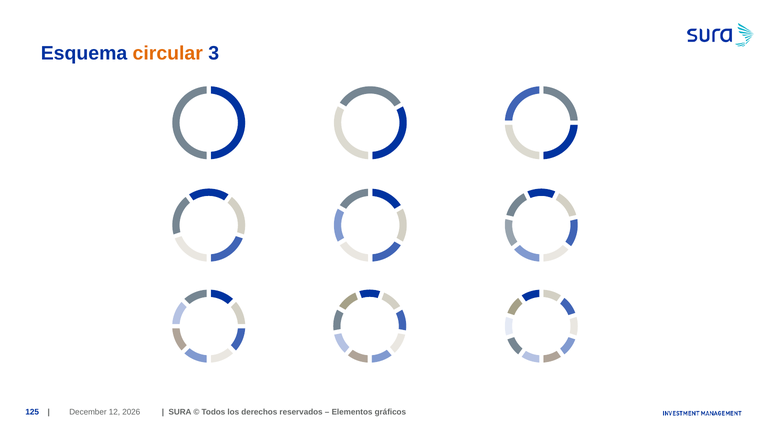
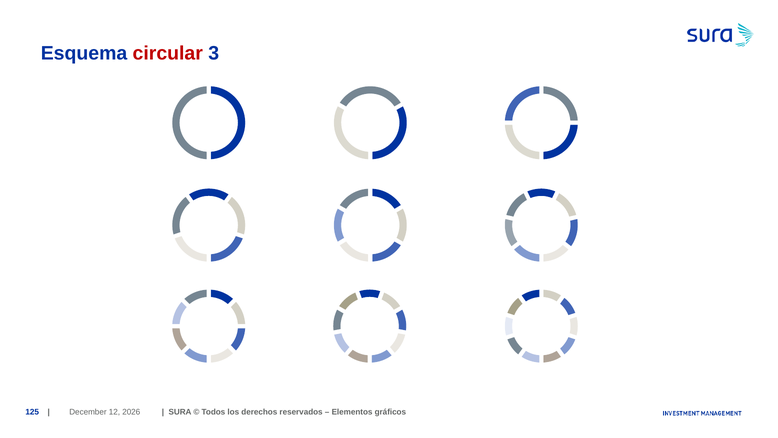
circular colour: orange -> red (168, 53)
